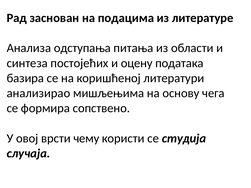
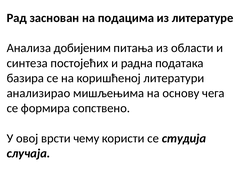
одступања: одступања -> добијеним (82, 48)
оцену: оцену -> радна (137, 63)
